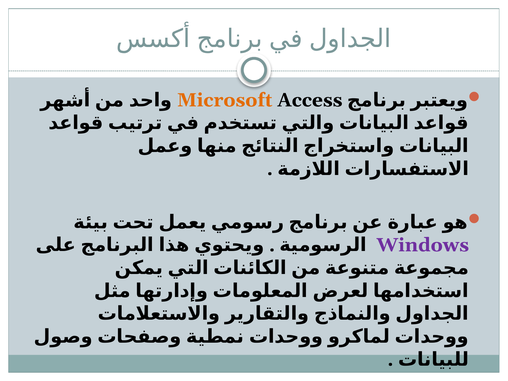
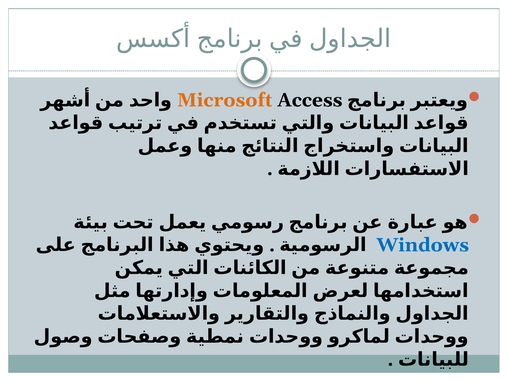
Windows colour: purple -> blue (423, 245)
